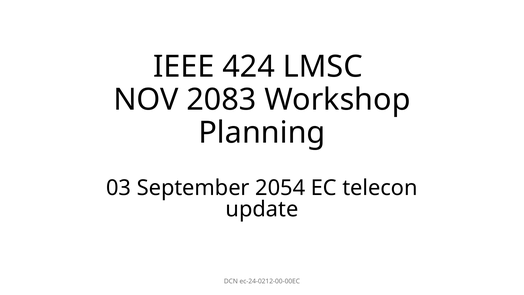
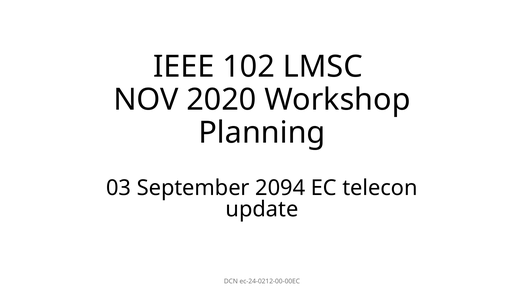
424: 424 -> 102 (249, 67)
2083: 2083 -> 2020 (221, 100)
2054: 2054 -> 2094 (280, 188)
